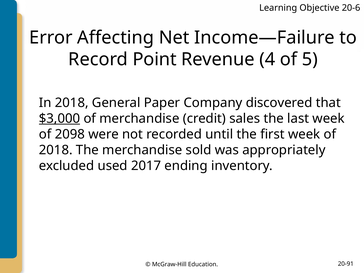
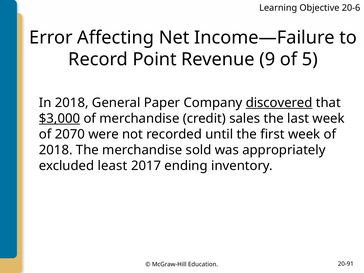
4: 4 -> 9 (267, 59)
discovered underline: none -> present (279, 103)
2098: 2098 -> 2070 (70, 134)
used: used -> least (113, 166)
